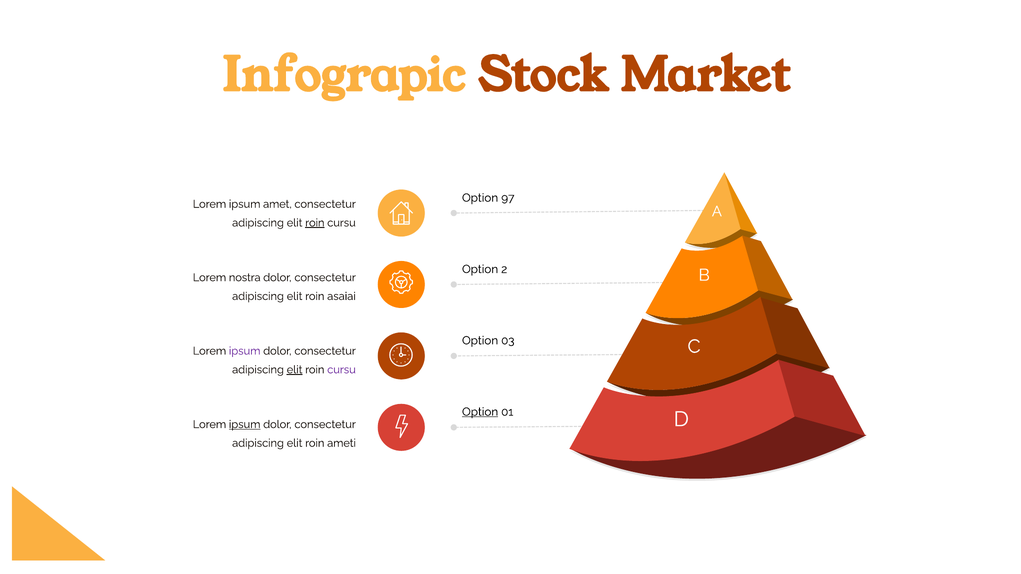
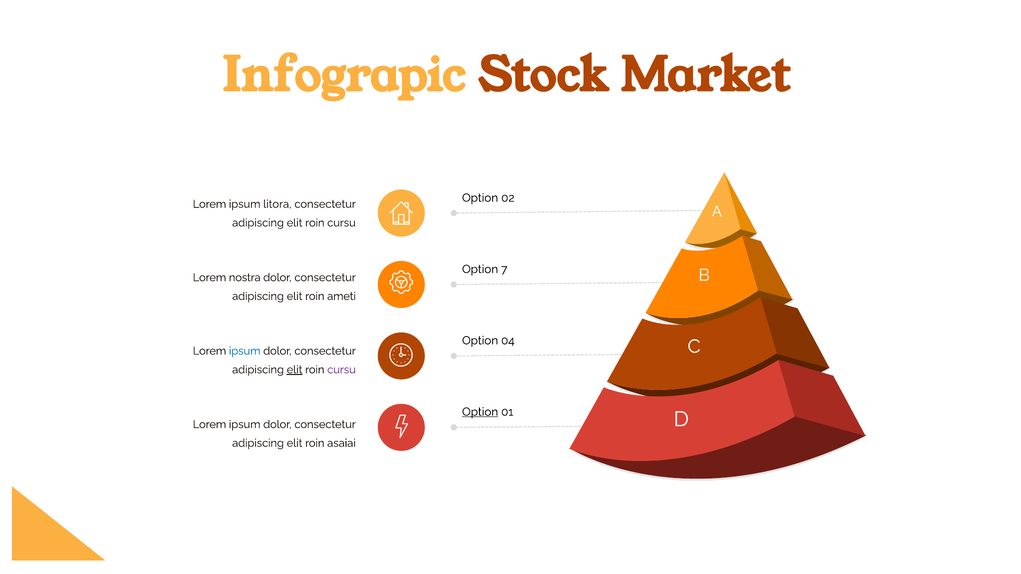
97: 97 -> 02 (508, 198)
amet: amet -> litora (277, 204)
roin underline: present -> none (315, 223)
2: 2 -> 7 (504, 269)
asaiai: asaiai -> ameti (342, 296)
03: 03 -> 04 (508, 341)
ipsum colour: purple -> blue (245, 351)
ipsum underline: present -> none (245, 425)
ameti: ameti -> asaiai (341, 443)
